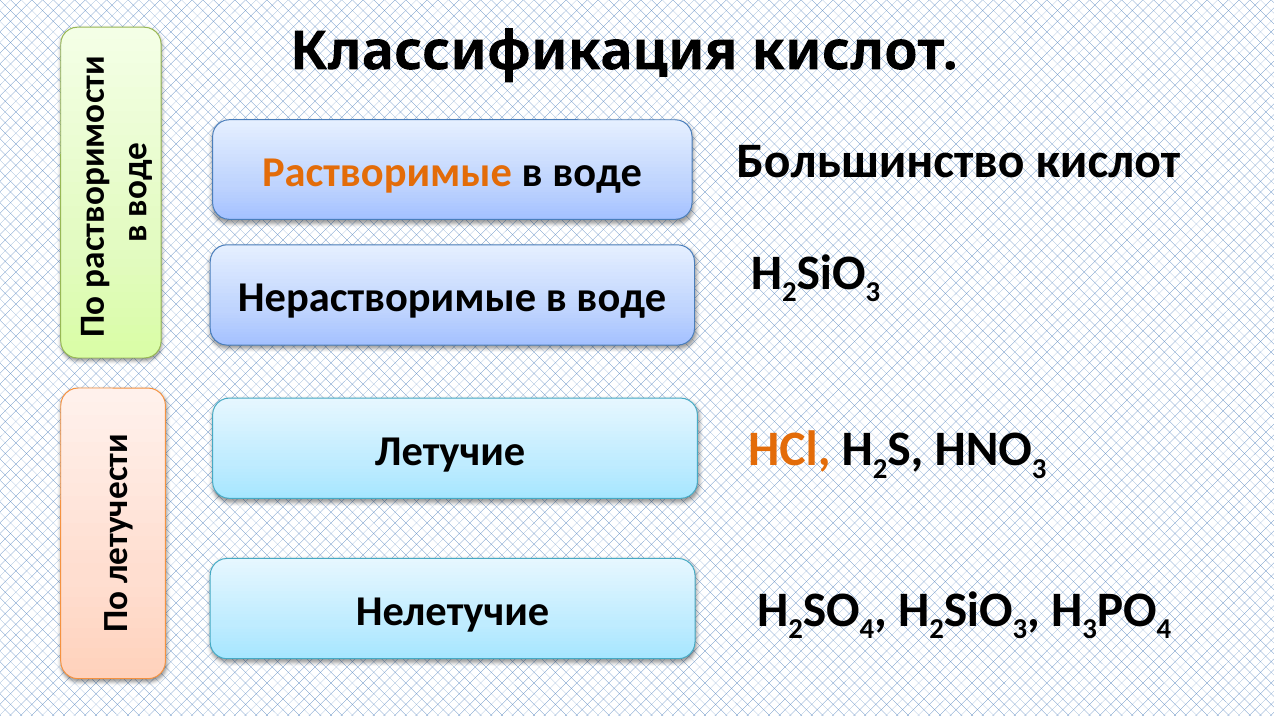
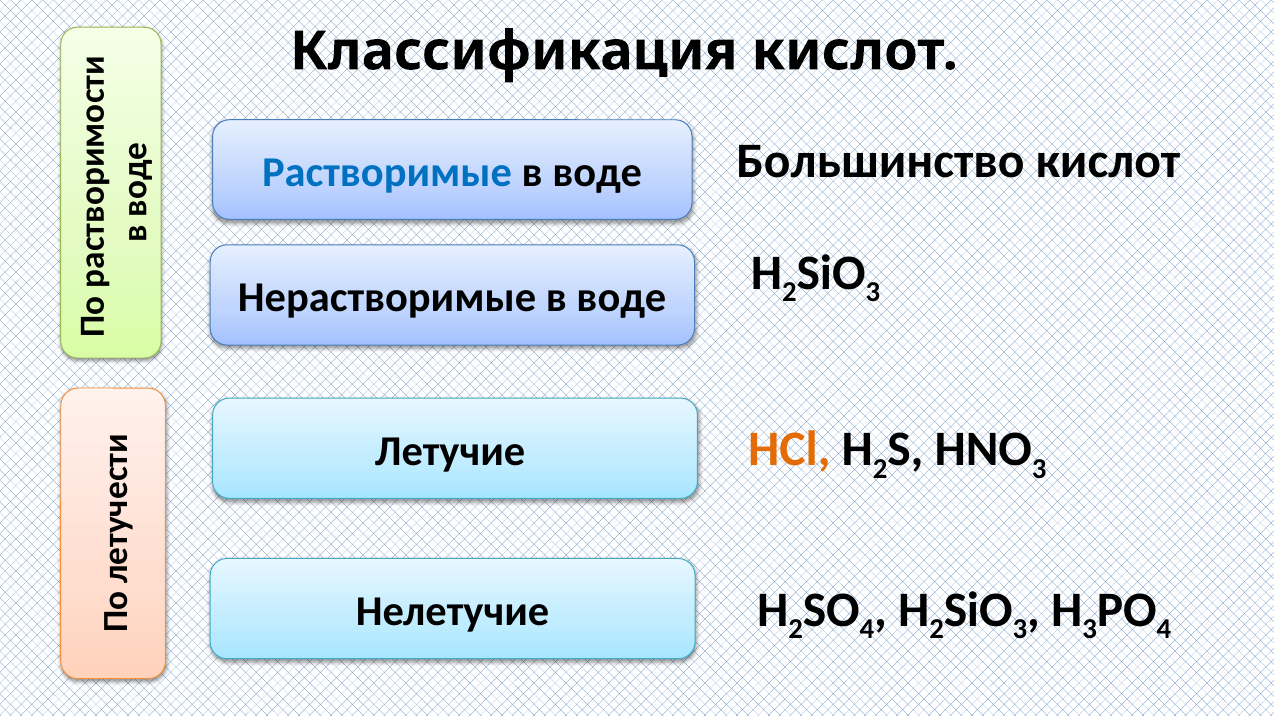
Растворимые colour: orange -> blue (387, 173)
